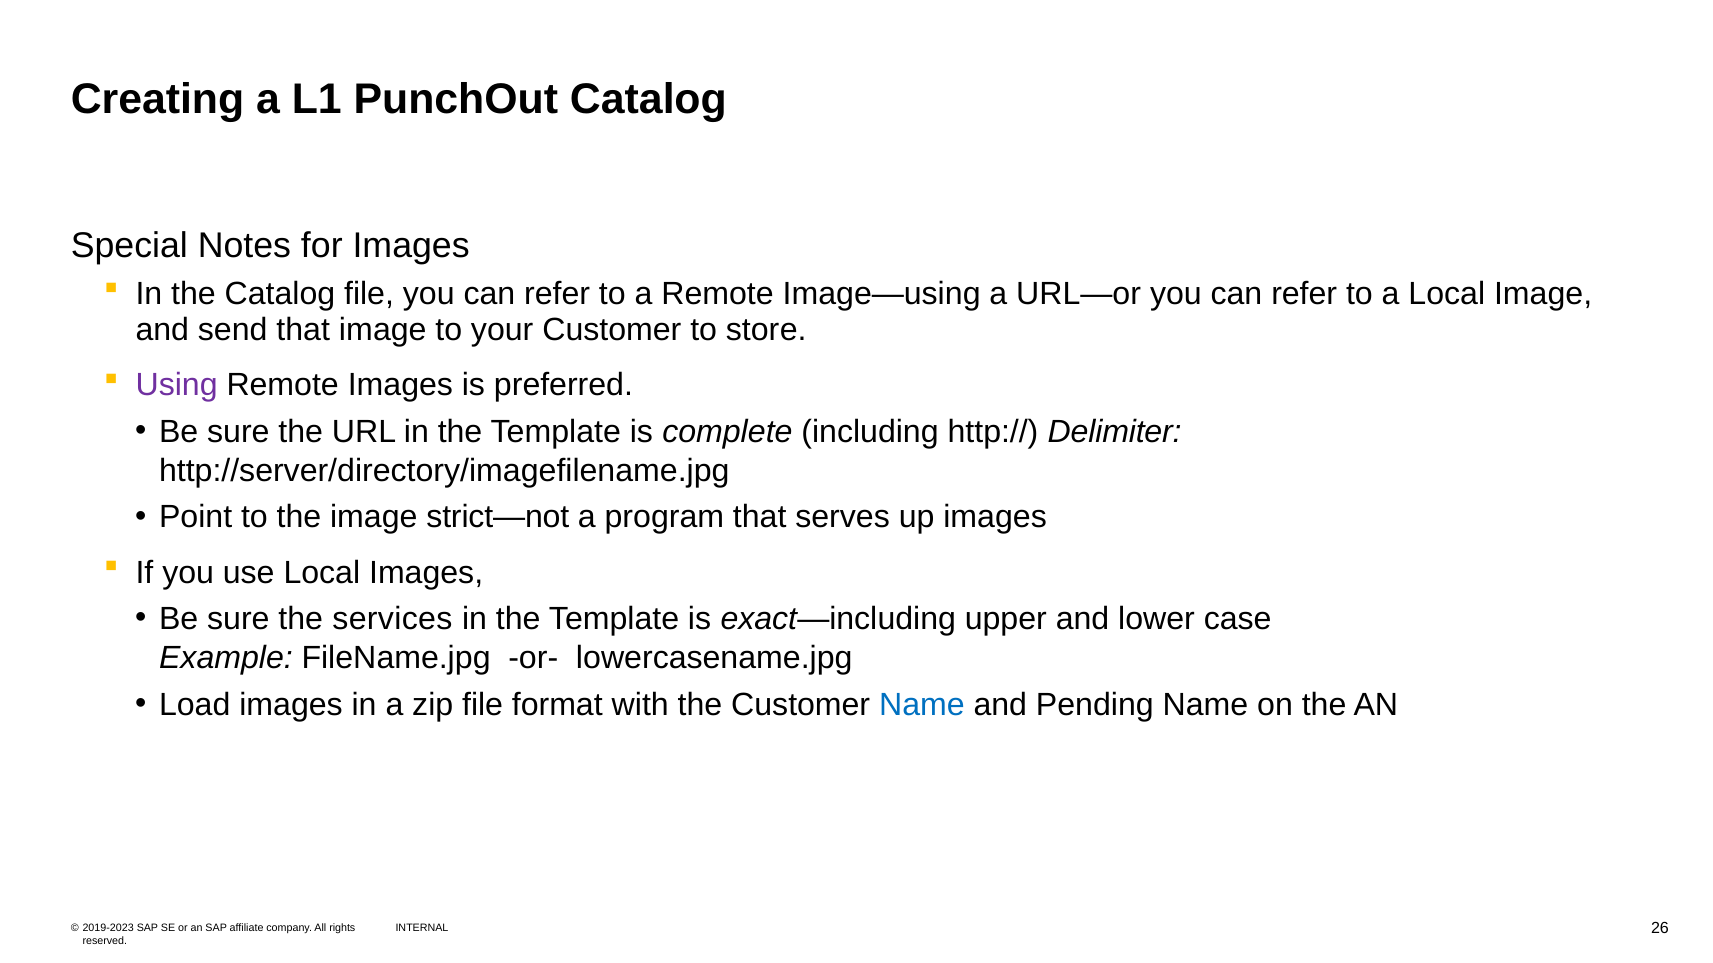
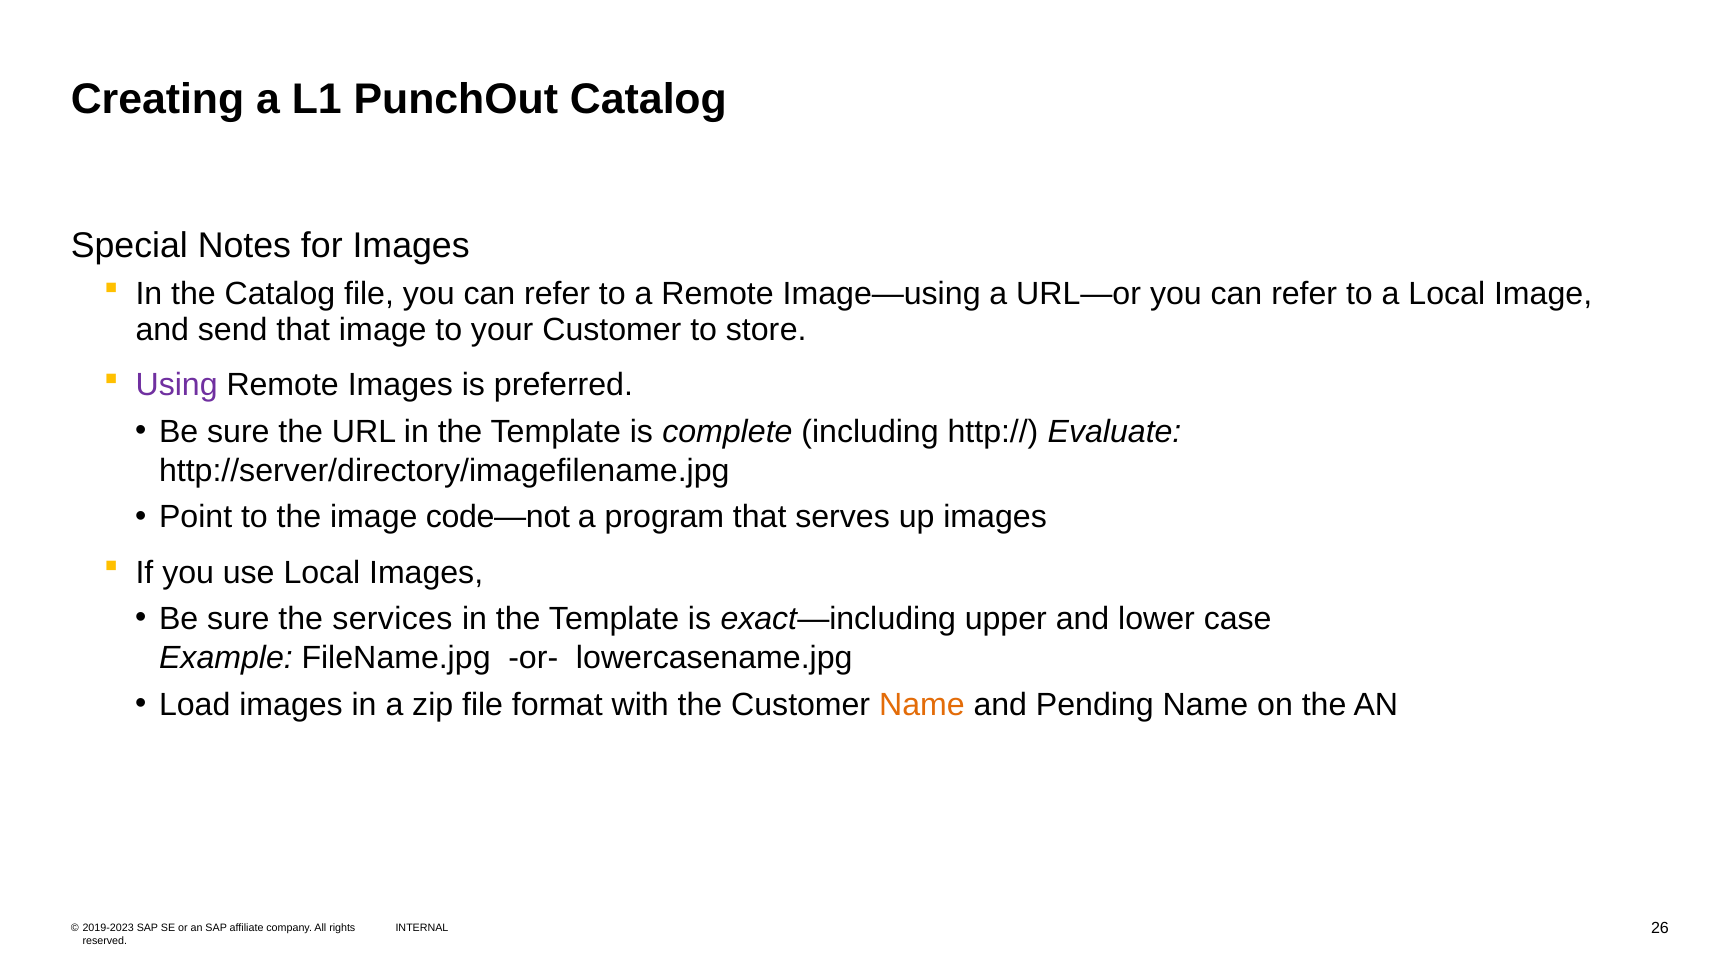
Delimiter: Delimiter -> Evaluate (1115, 432)
strict—not: strict—not -> code—not (498, 517)
Name colour: blue -> orange (922, 705)
